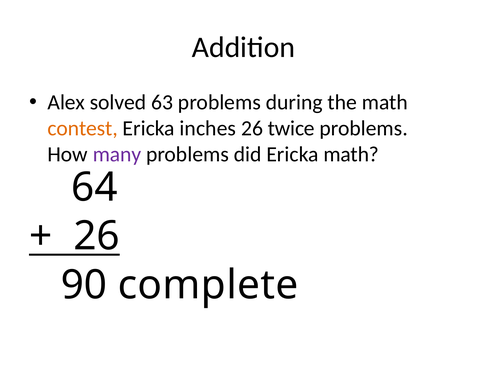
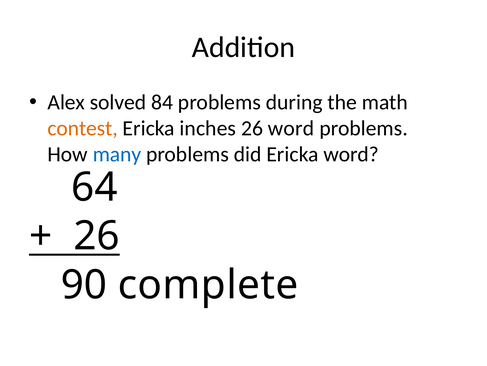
63: 63 -> 84 (162, 102)
26 twice: twice -> word (291, 128)
many colour: purple -> blue (117, 154)
Ericka math: math -> word (351, 154)
